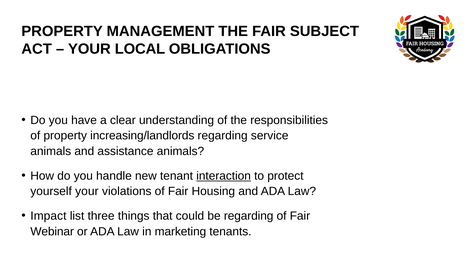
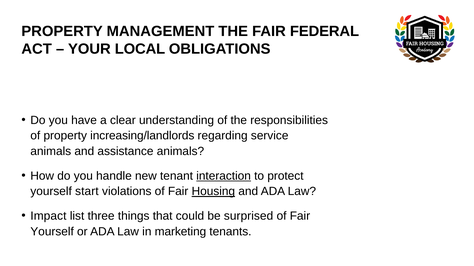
SUBJECT: SUBJECT -> FEDERAL (325, 31)
yourself your: your -> start (87, 192)
Housing underline: none -> present (213, 192)
be regarding: regarding -> surprised (249, 216)
Webinar: Webinar -> Yourself (52, 232)
